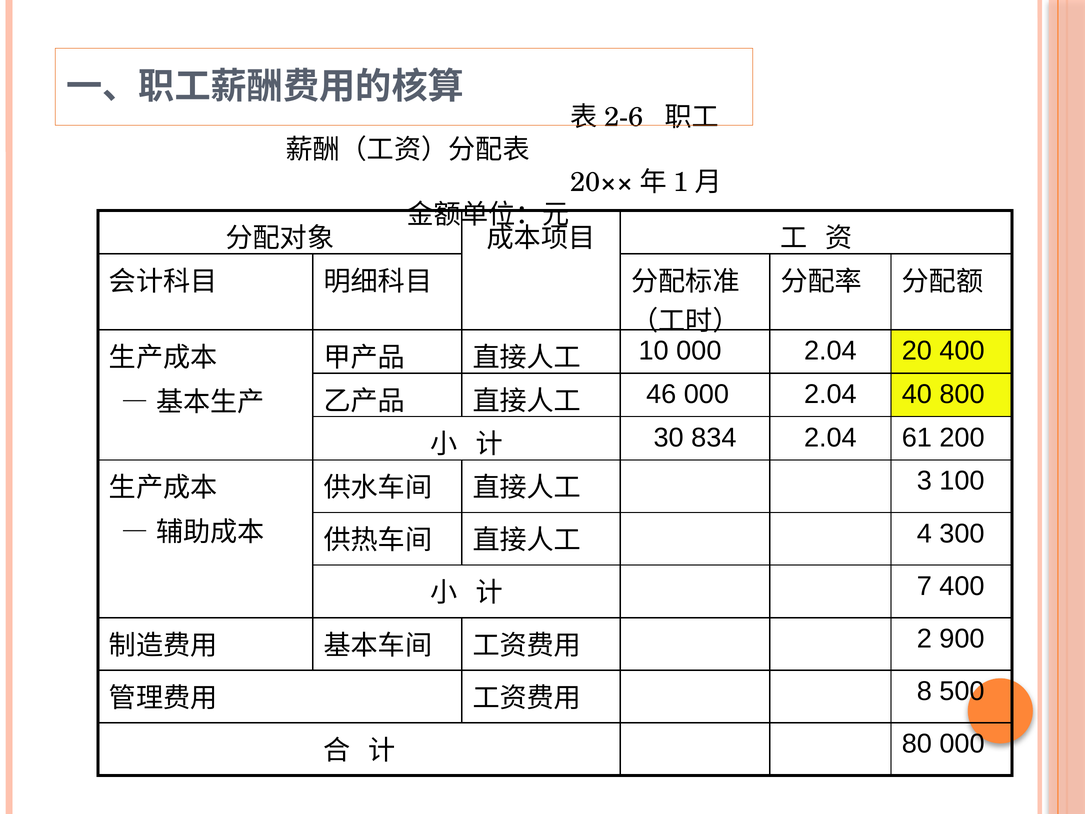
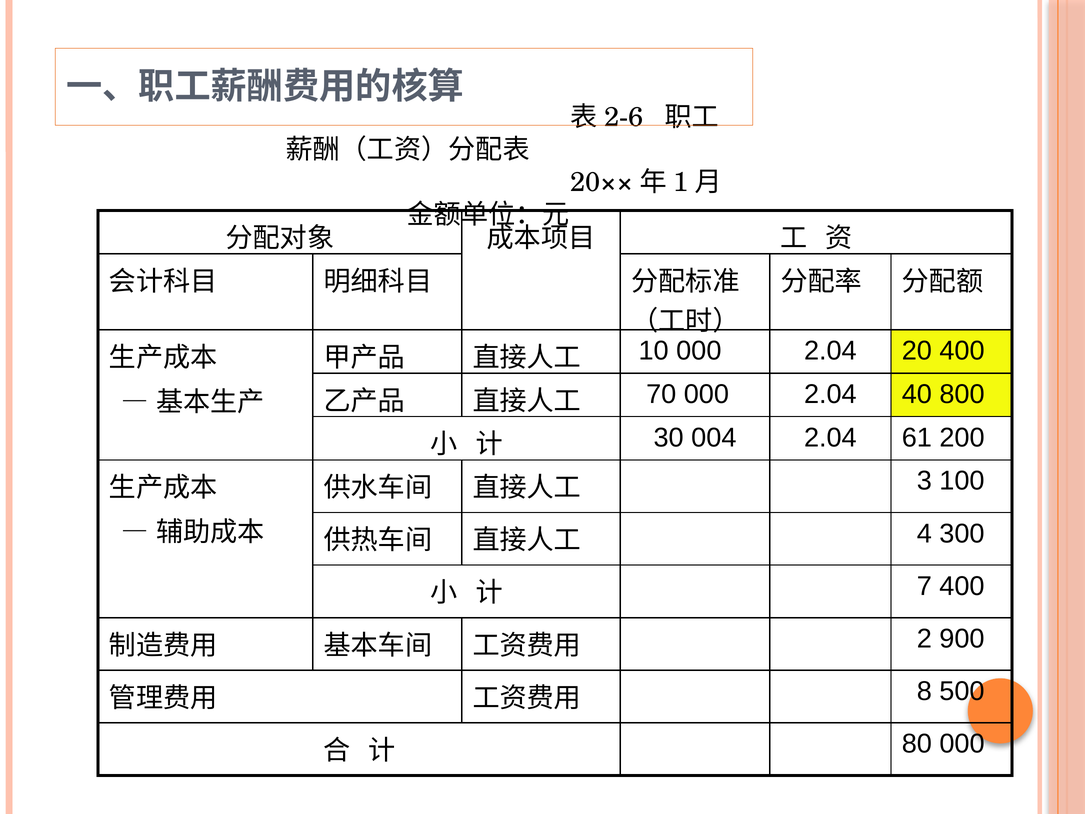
46: 46 -> 70 (661, 394)
834: 834 -> 004 (714, 437)
